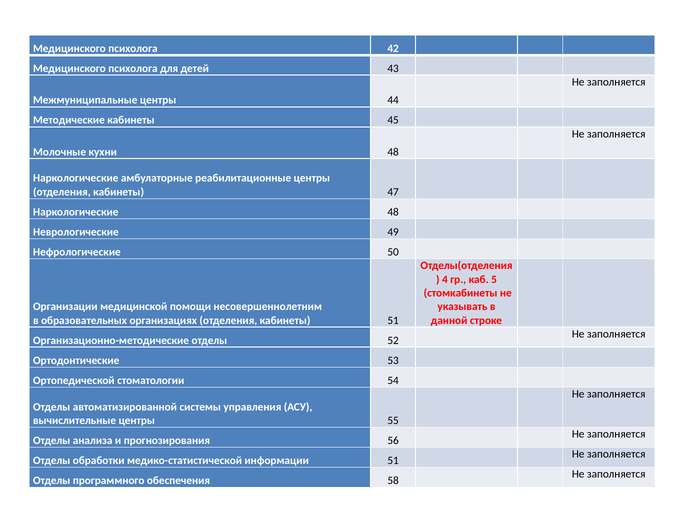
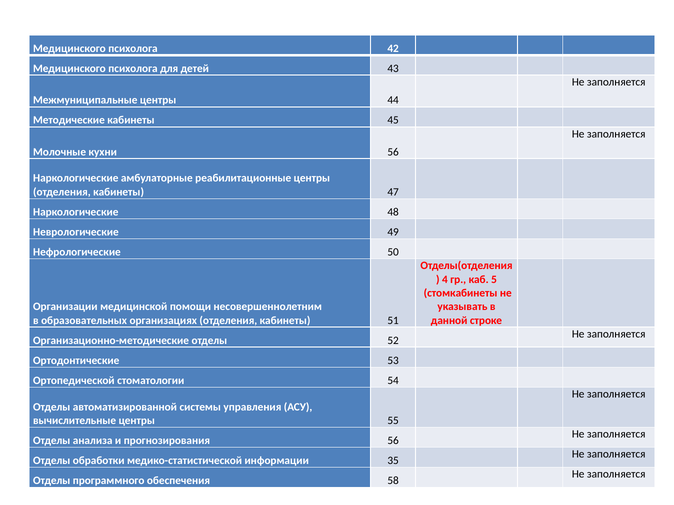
кухни 48: 48 -> 56 (393, 152)
информации 51: 51 -> 35 (393, 461)
